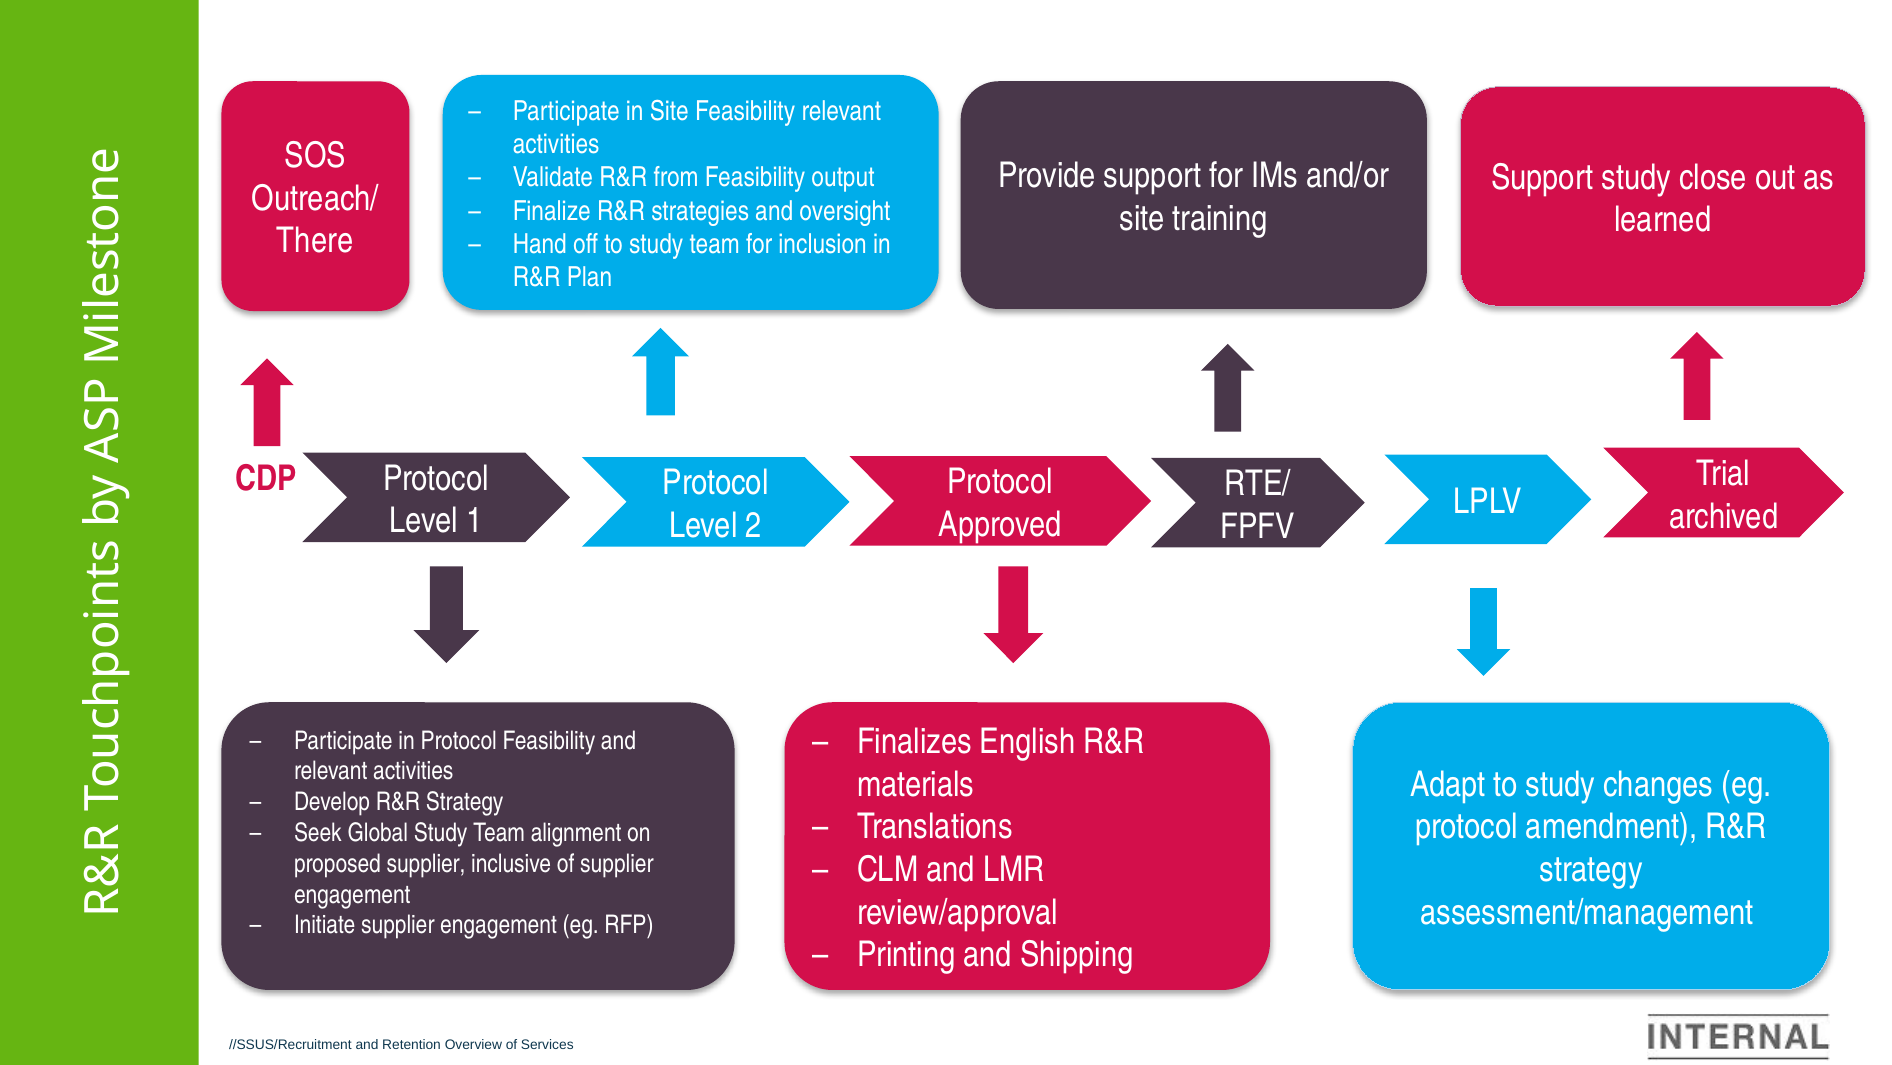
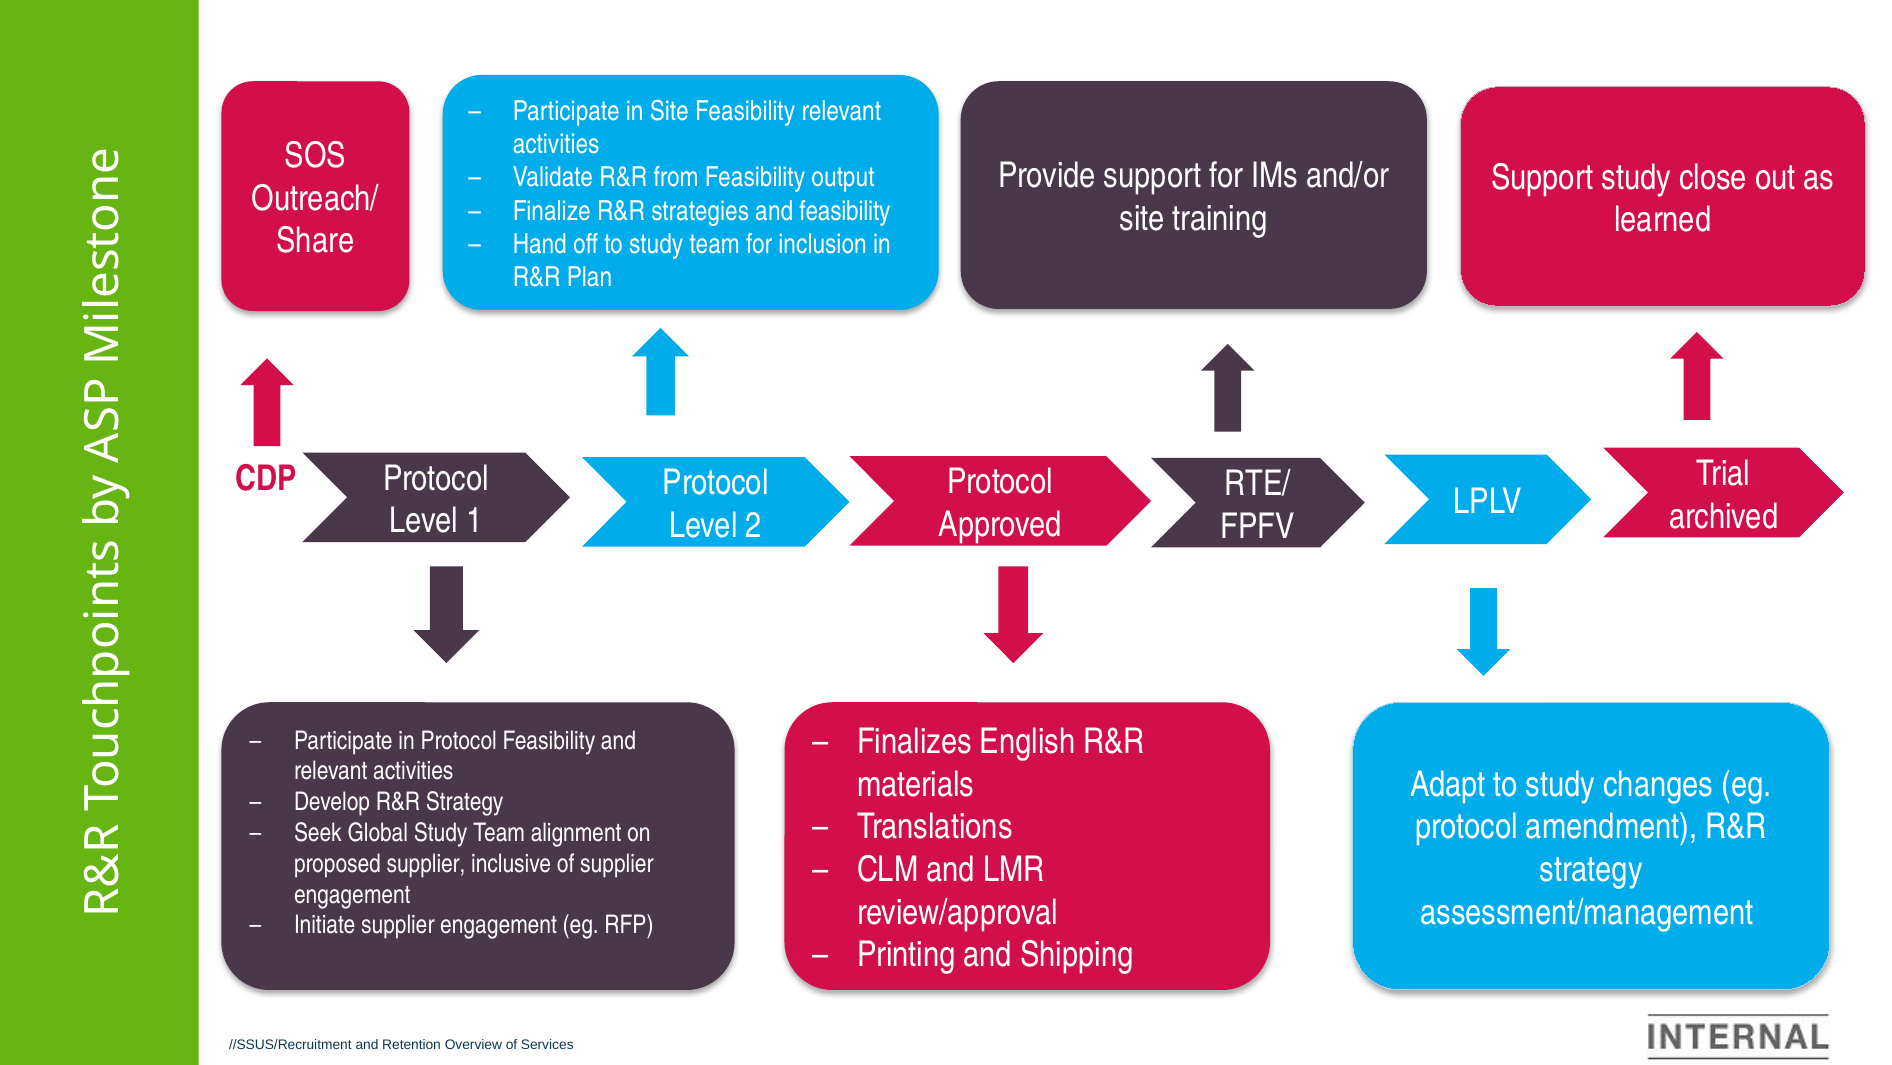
and oversight: oversight -> feasibility (845, 211)
There: There -> Share (315, 241)
